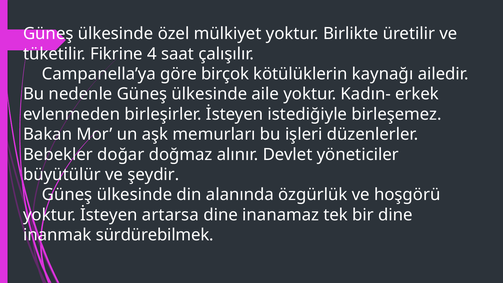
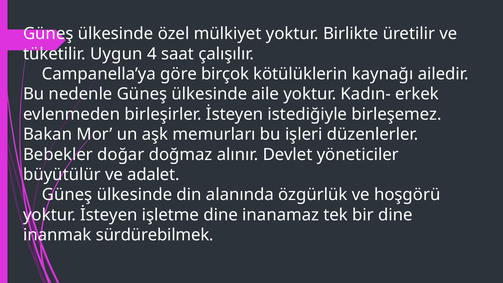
Fikrine: Fikrine -> Uygun (116, 54)
şeydir: şeydir -> adalet (153, 175)
artarsa: artarsa -> işletme (170, 215)
